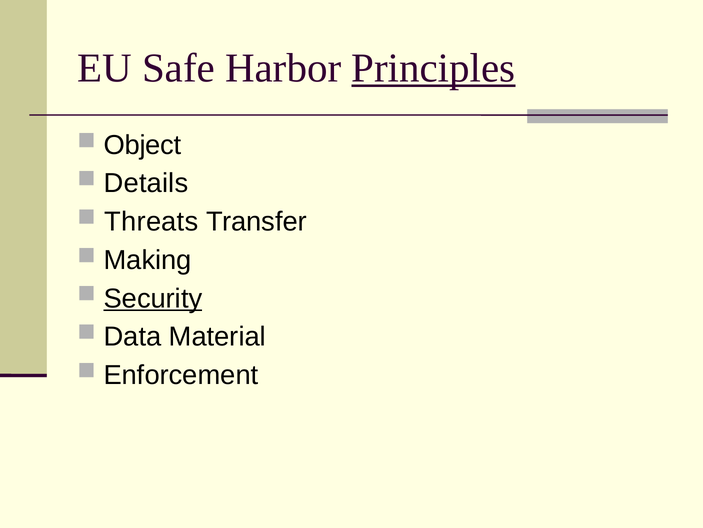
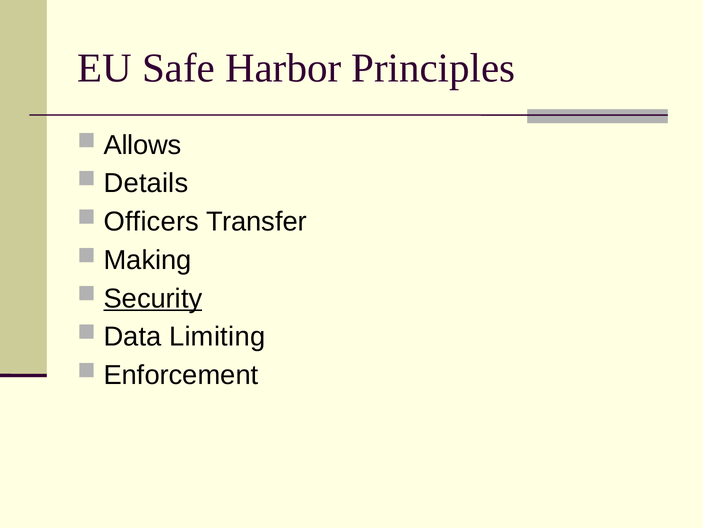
Principles underline: present -> none (433, 68)
Object: Object -> Allows (142, 145)
Threats: Threats -> Officers (151, 221)
Material: Material -> Limiting (217, 336)
